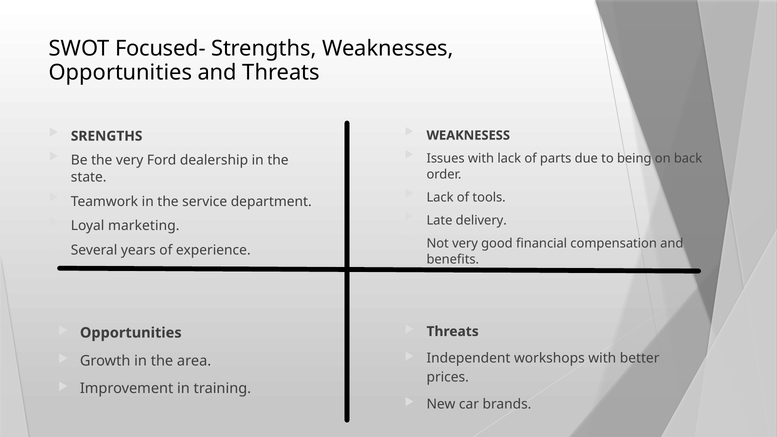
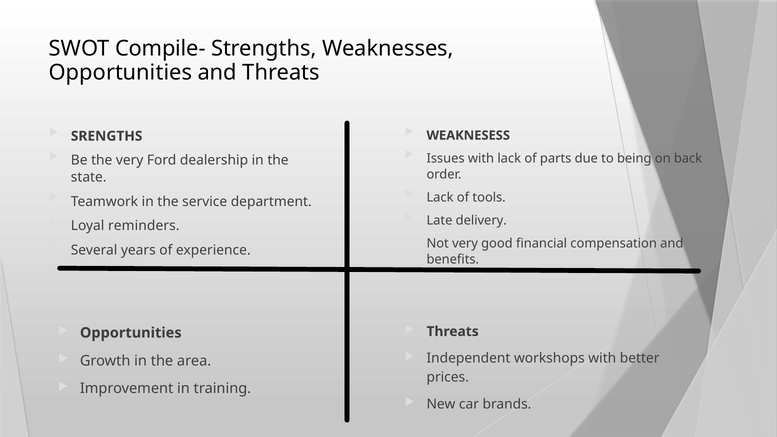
Focused-: Focused- -> Compile- (160, 48)
marketing: marketing -> reminders (144, 226)
